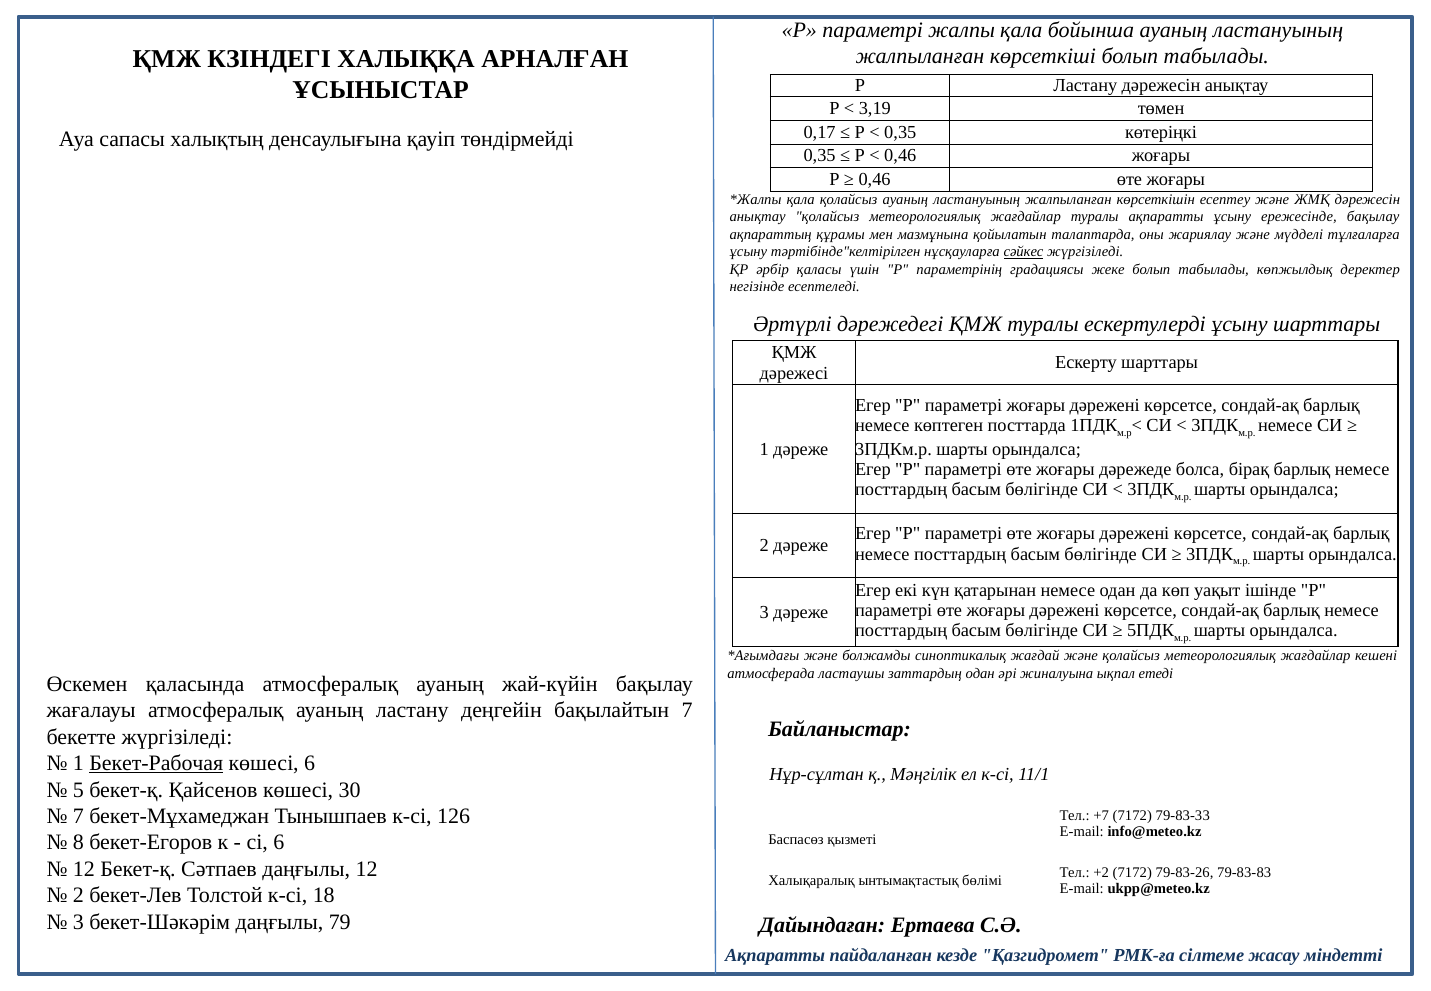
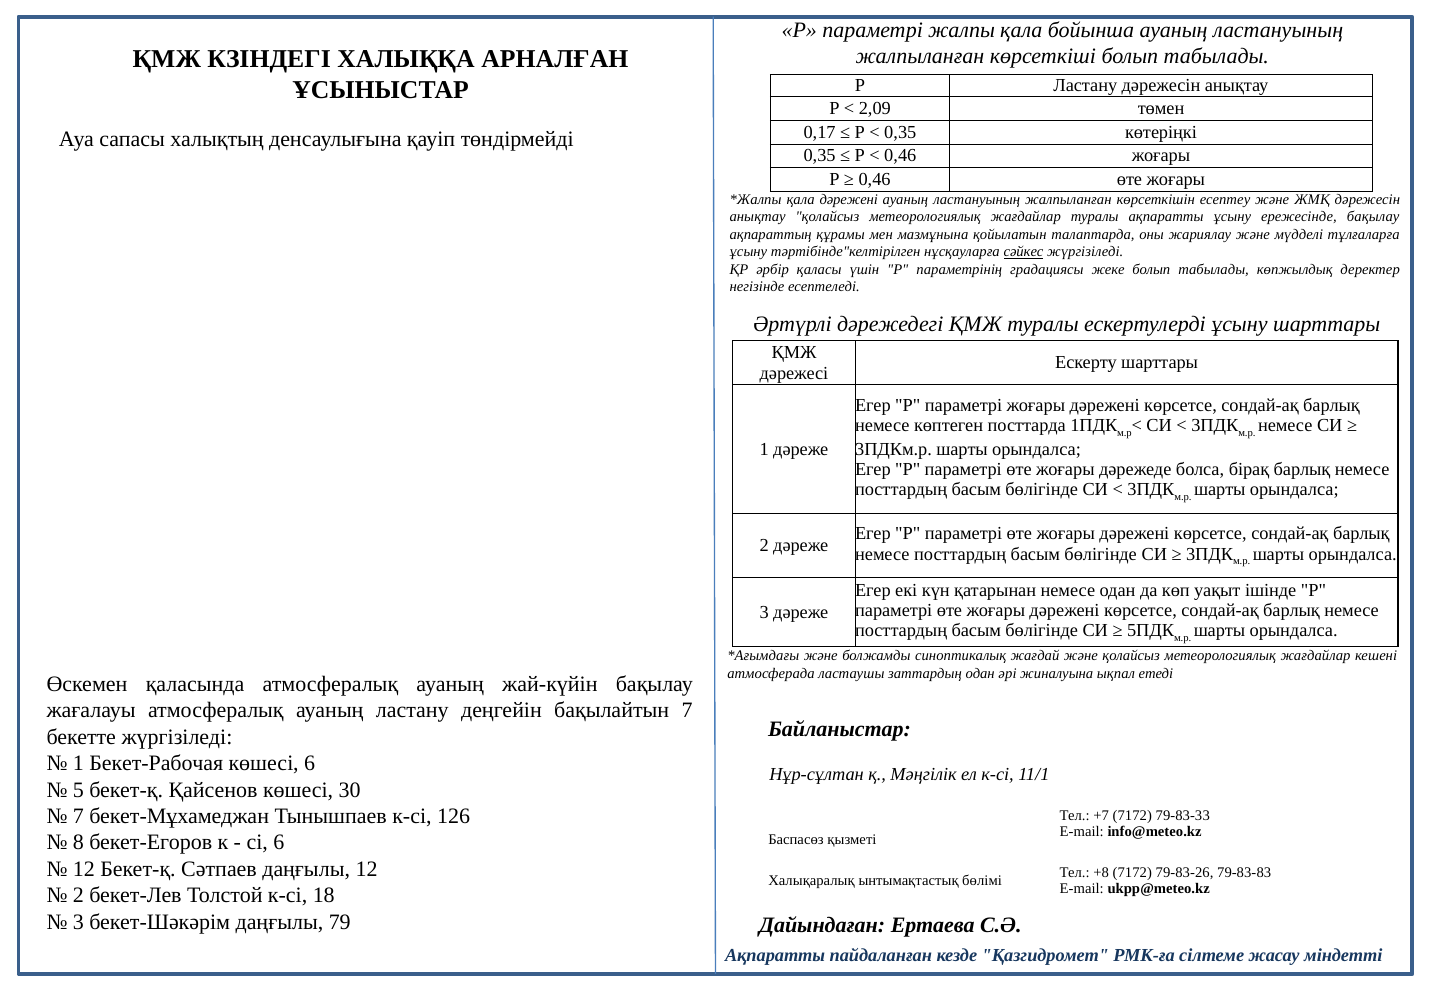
3,19: 3,19 -> 2,09 (875, 108)
қала қолайсыз: қолайсыз -> дәрежені (849, 199)
Бекет-Рабочая underline: present -> none (156, 763)
+2: +2 -> +8 (1101, 872)
